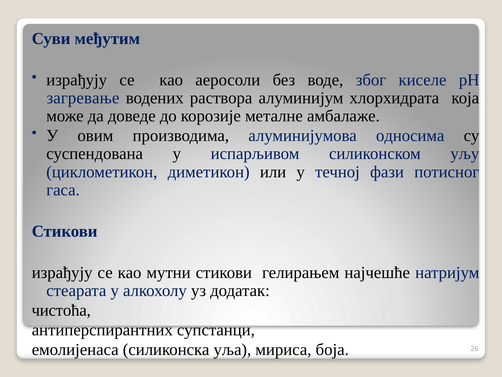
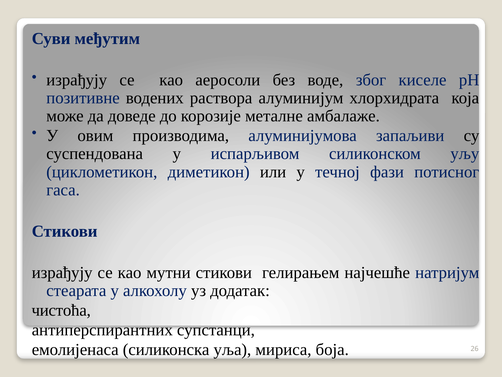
загревање: загревање -> позитивне (83, 98)
односима: односима -> запаљиви (410, 135)
